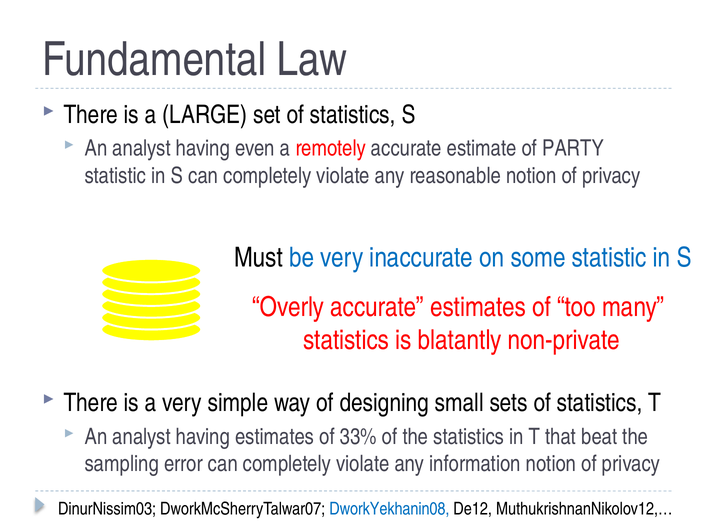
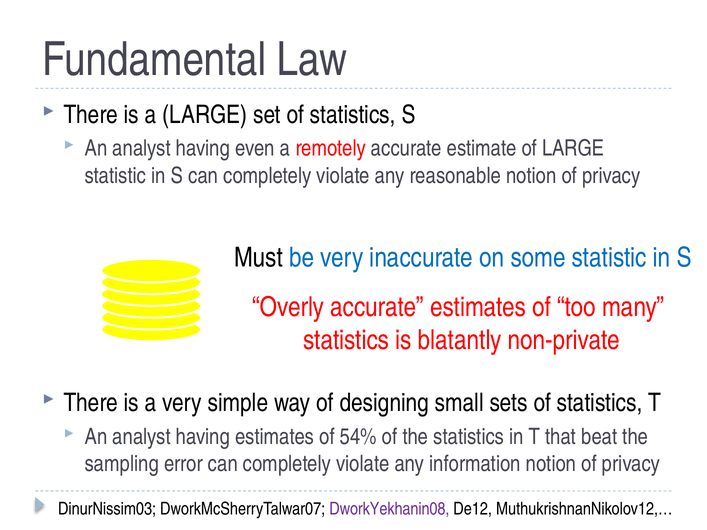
of PARTY: PARTY -> LARGE (573, 149)
33%: 33% -> 54% (358, 437)
DworkYekhanin08 colour: blue -> purple (389, 509)
